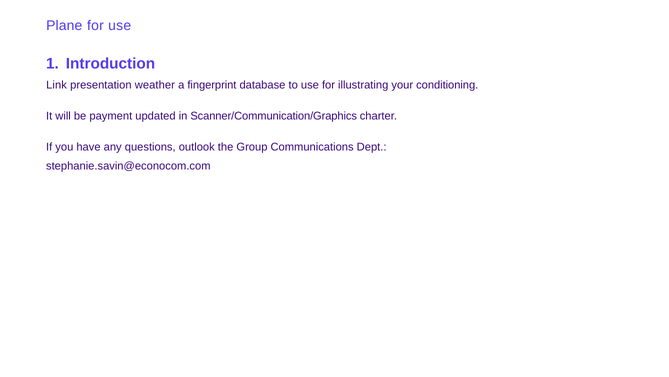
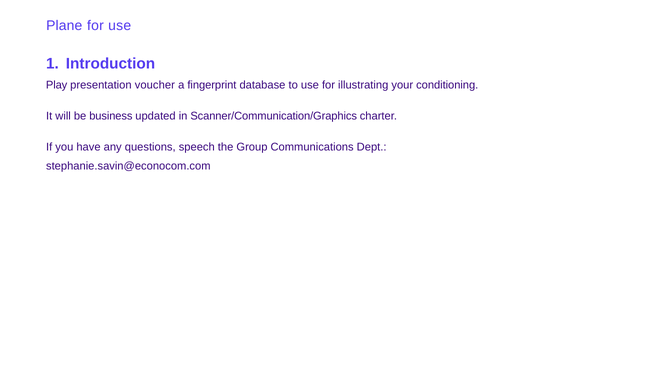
Link: Link -> Play (57, 85)
weather: weather -> voucher (155, 85)
payment: payment -> business (111, 116)
outlook: outlook -> speech (197, 147)
